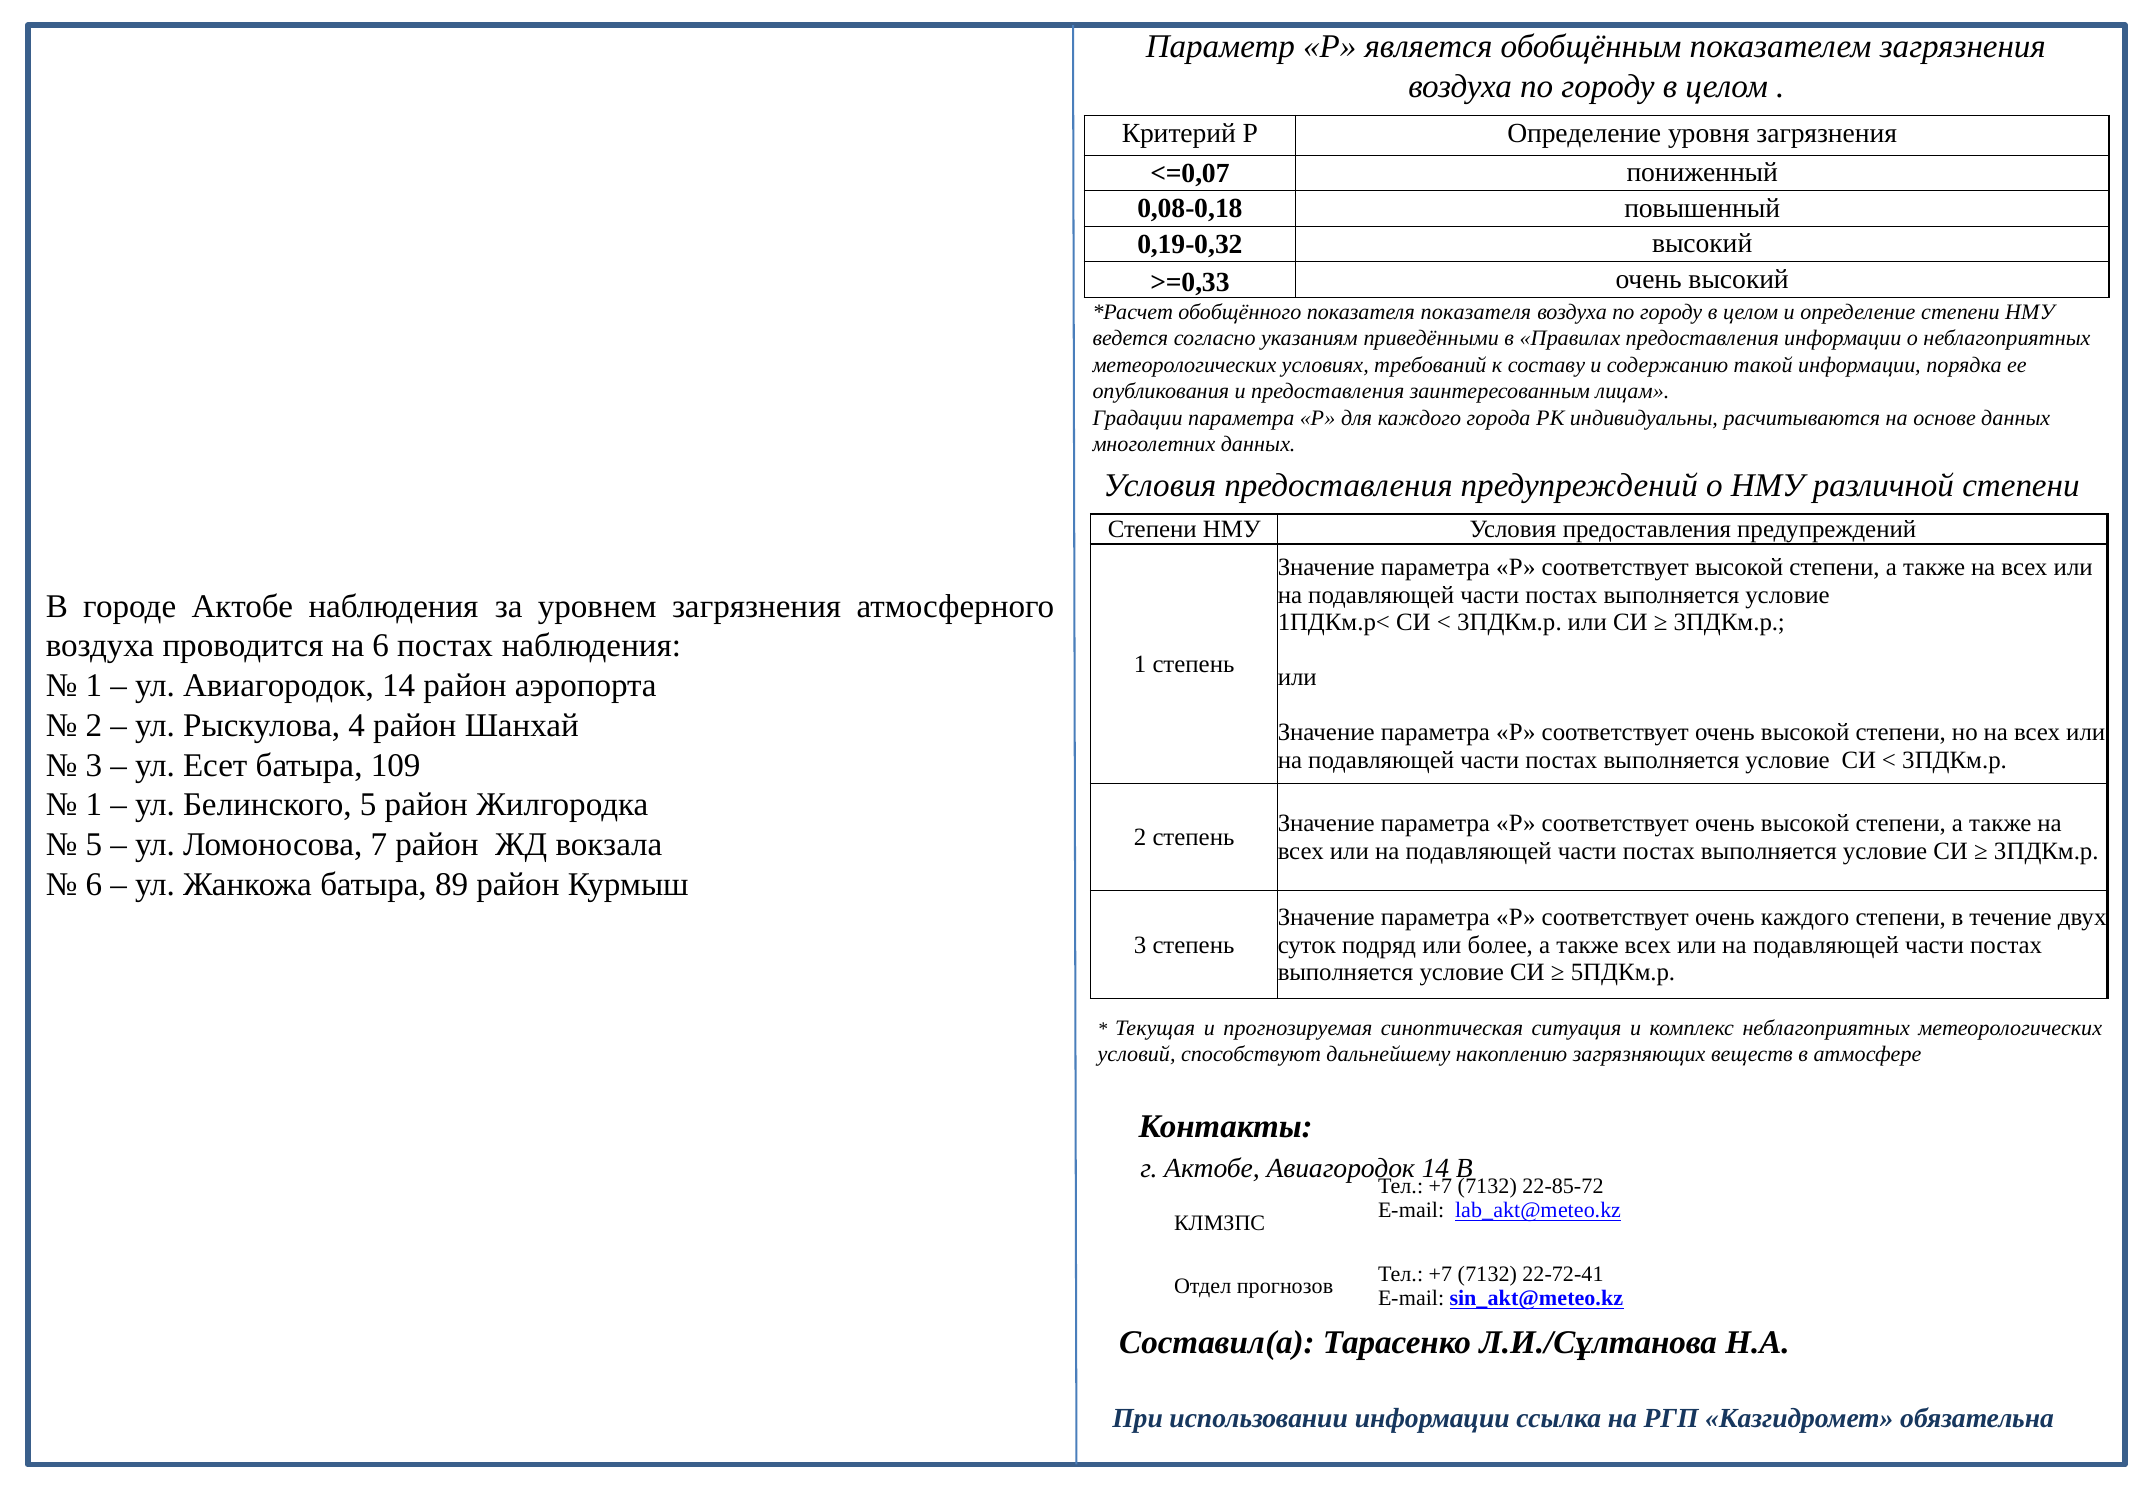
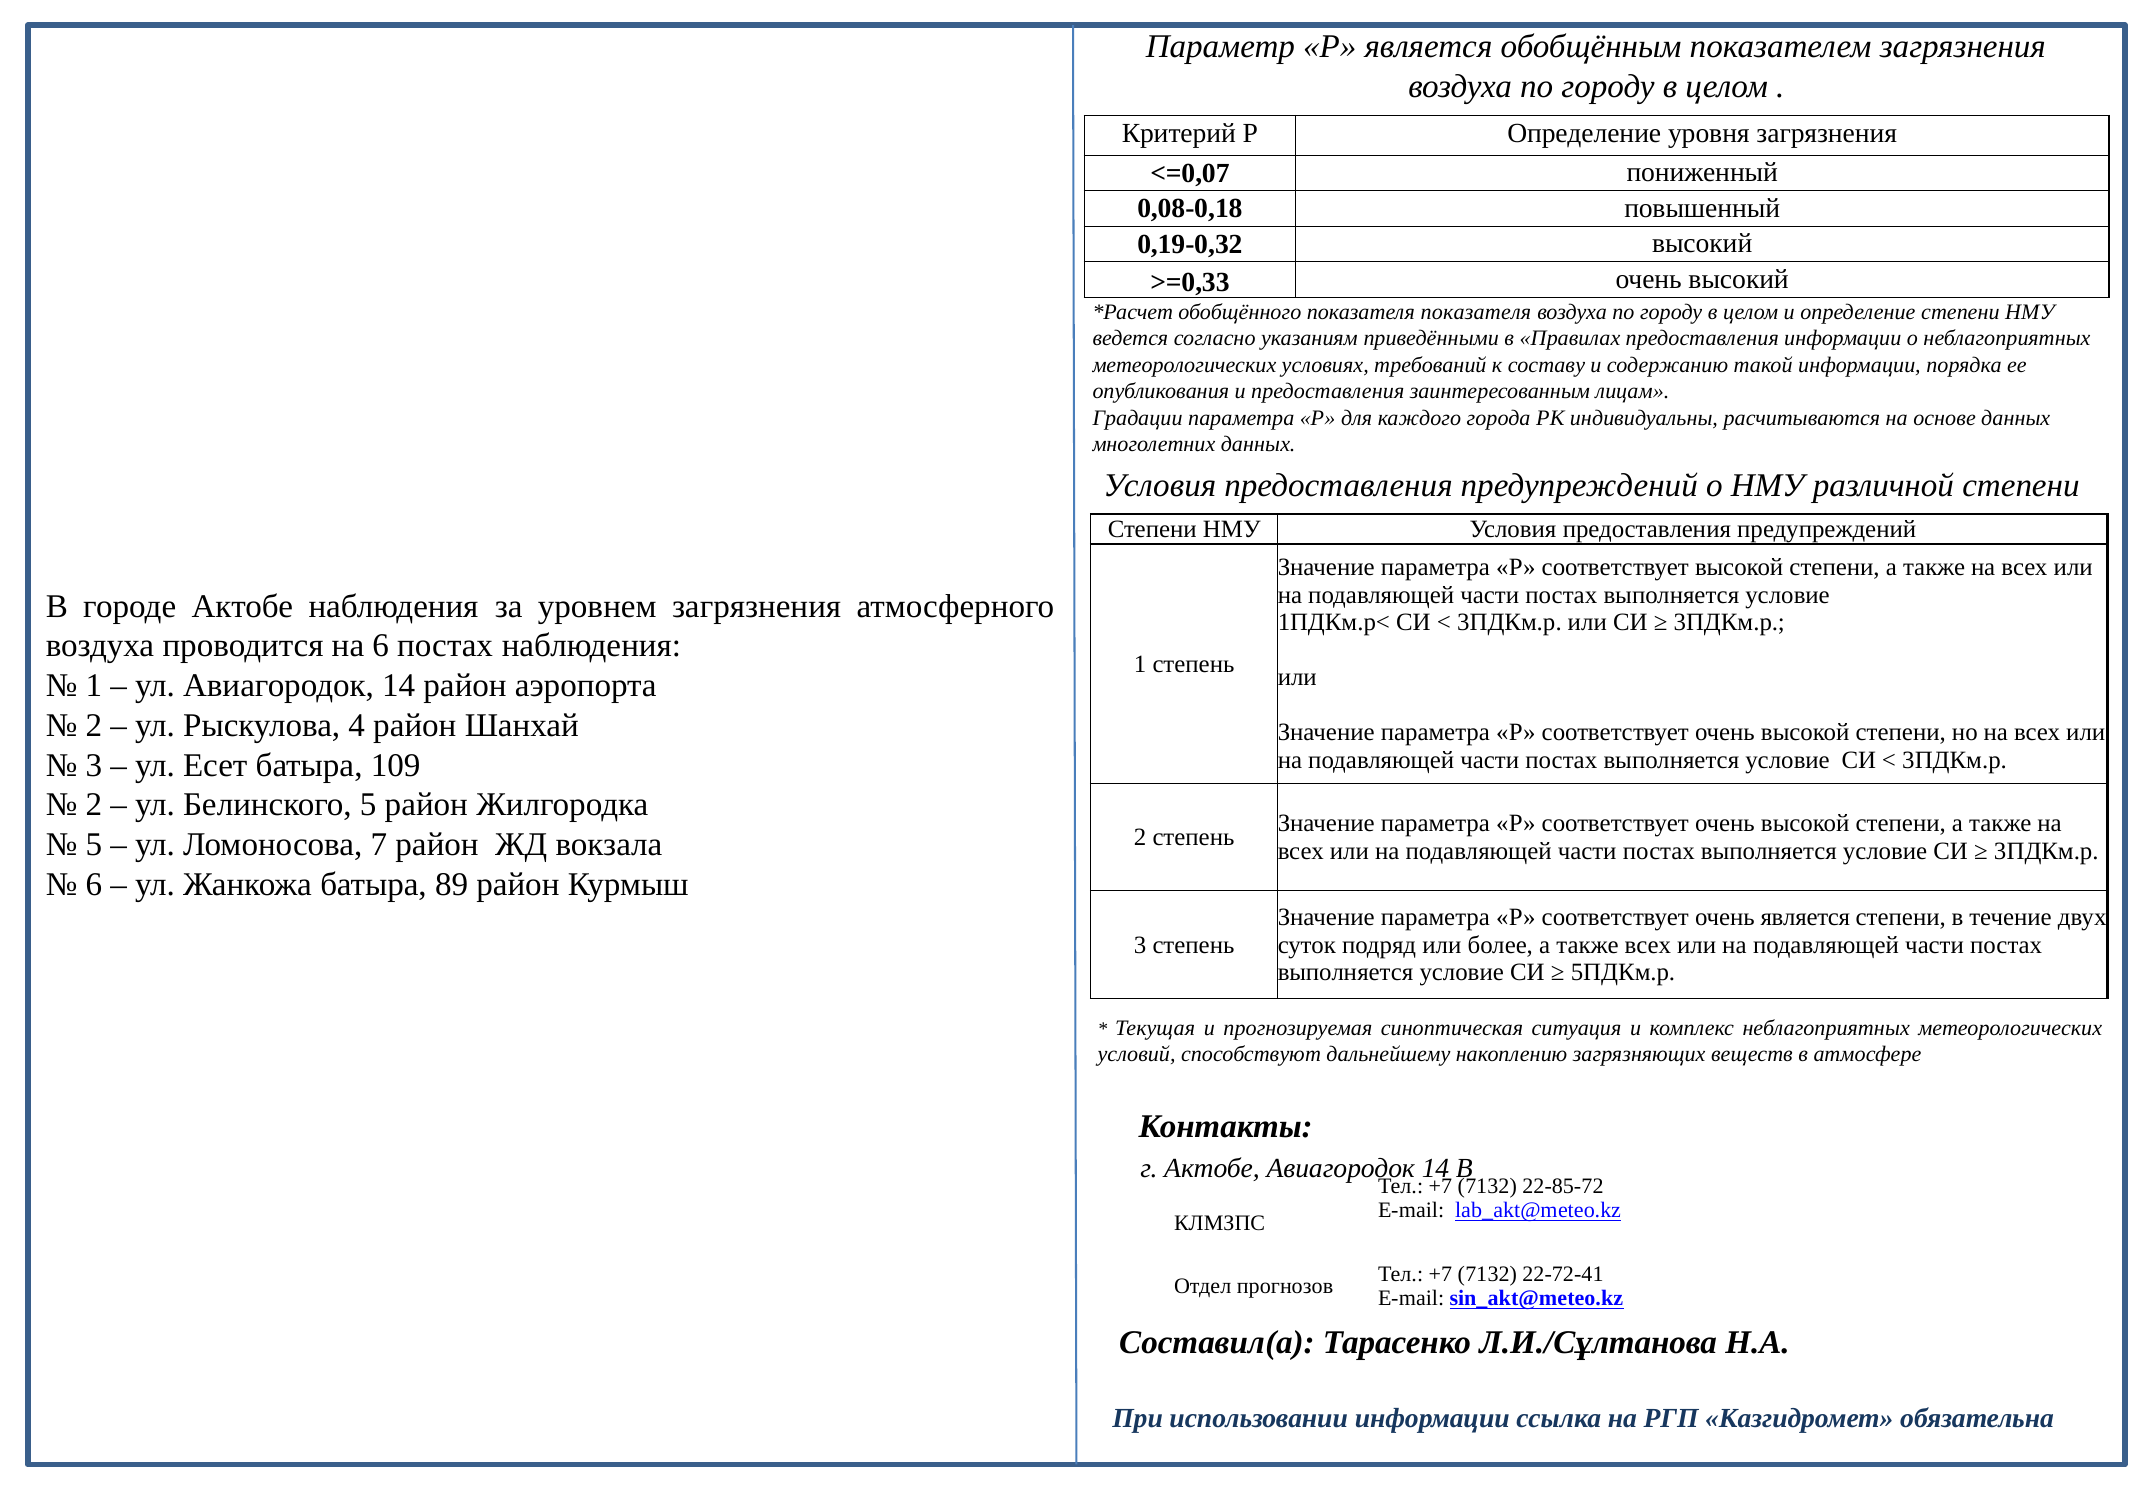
1: 1 -> 2 (94, 805)
очень каждого: каждого -> является (1805, 918)
